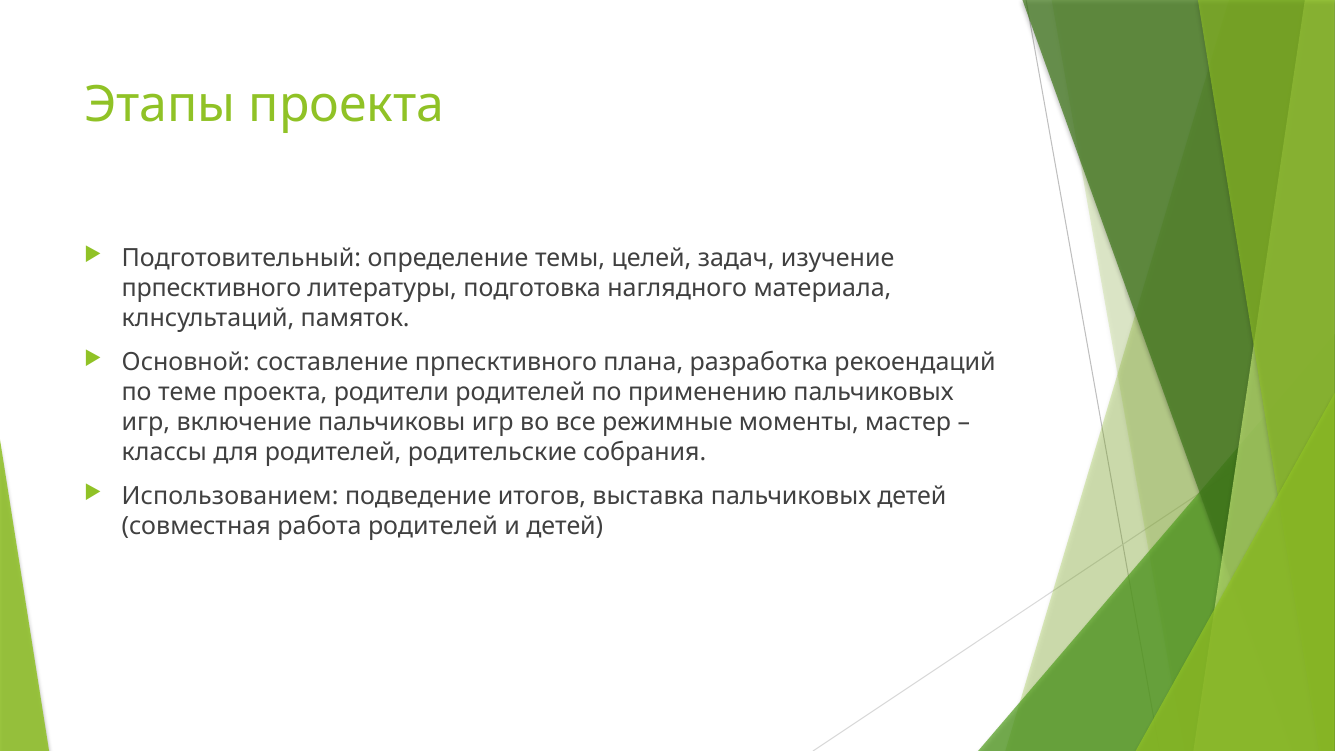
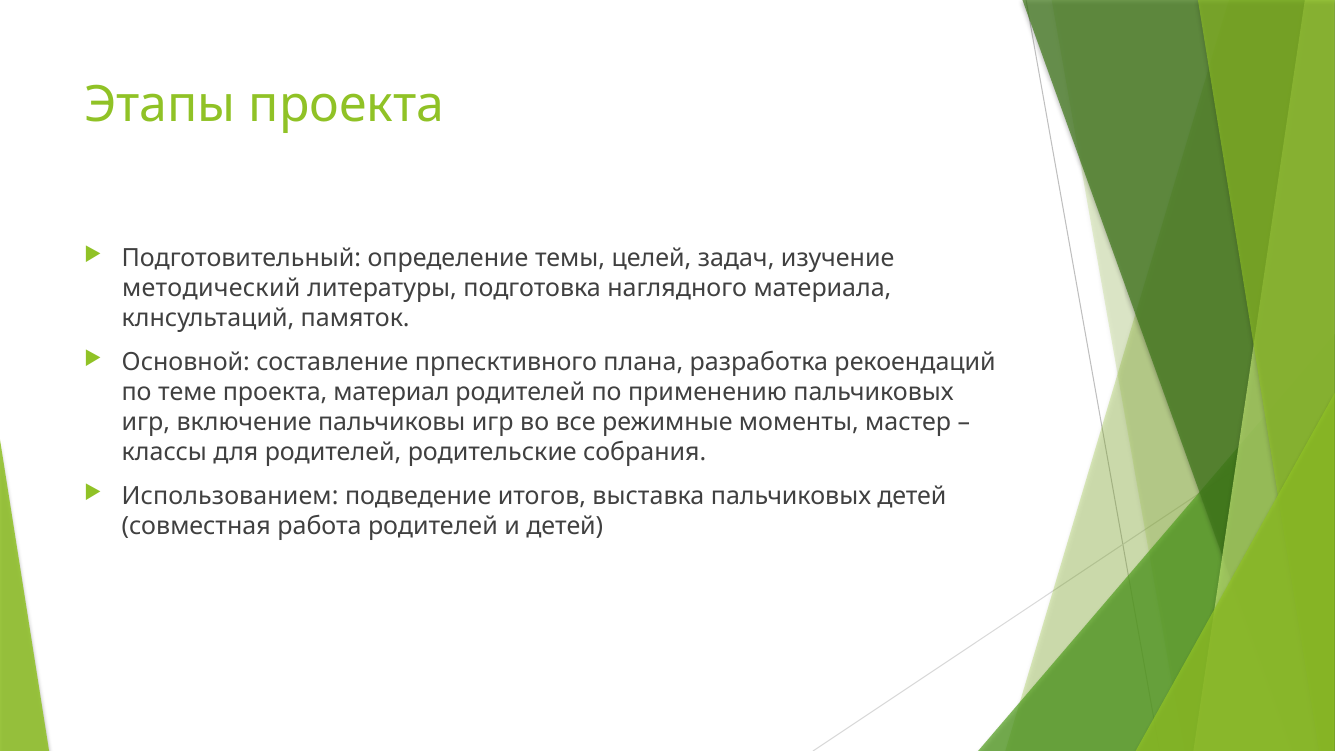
прпесктивного: прпесктивного -> методический (211, 288)
родители: родители -> материал (391, 392)
